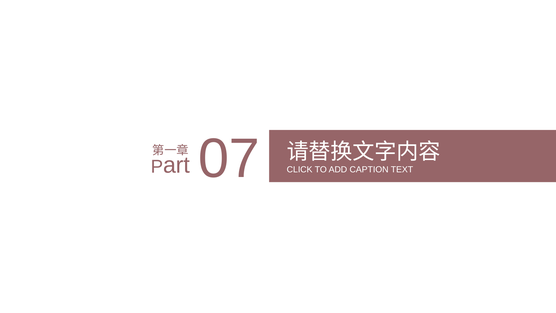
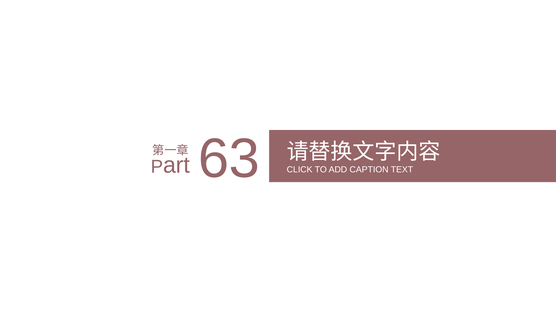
07: 07 -> 63 (229, 159)
